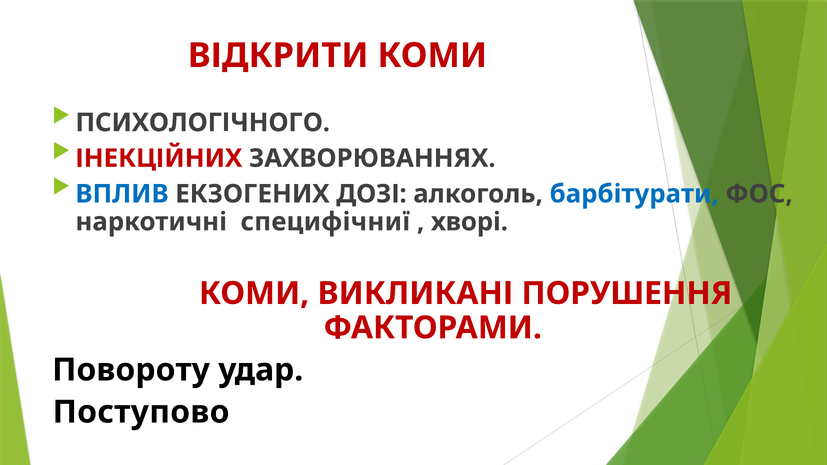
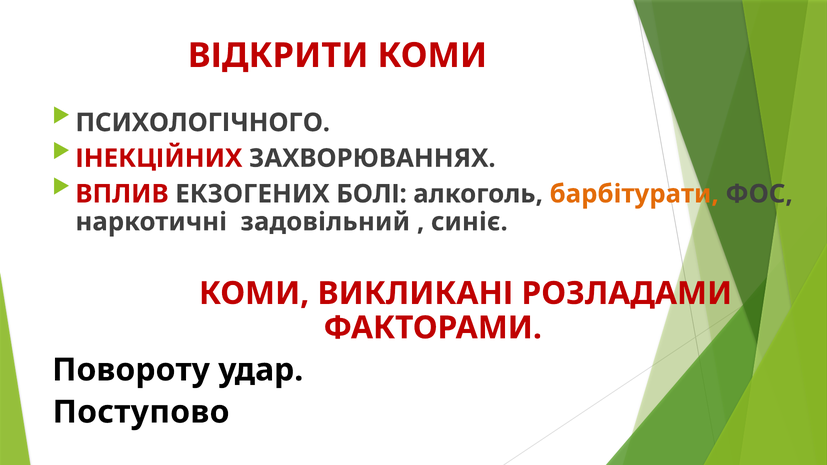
ВПЛИВ colour: blue -> red (122, 194)
ДОЗІ: ДОЗІ -> БОЛІ (371, 194)
барбітурати colour: blue -> orange (634, 194)
специфічниї: специфічниї -> задовільний (325, 222)
хворі: хворі -> синіє (469, 222)
ПОРУШЕННЯ: ПОРУШЕННЯ -> РОЗЛАДАМИ (627, 294)
